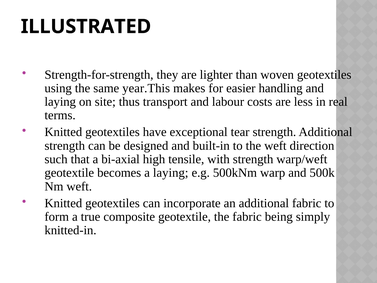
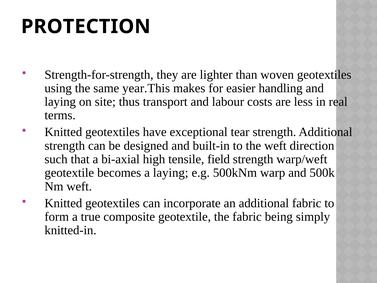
ILLUSTRATED: ILLUSTRATED -> PROTECTION (86, 27)
with: with -> field (219, 159)
